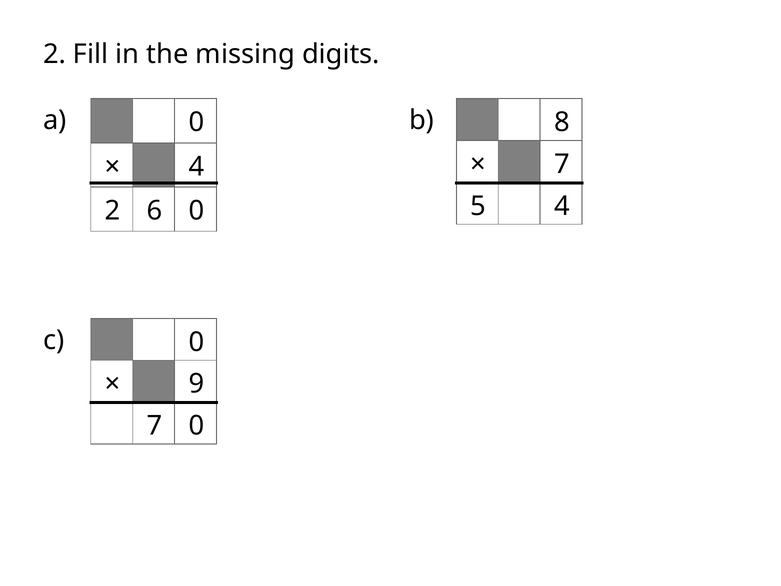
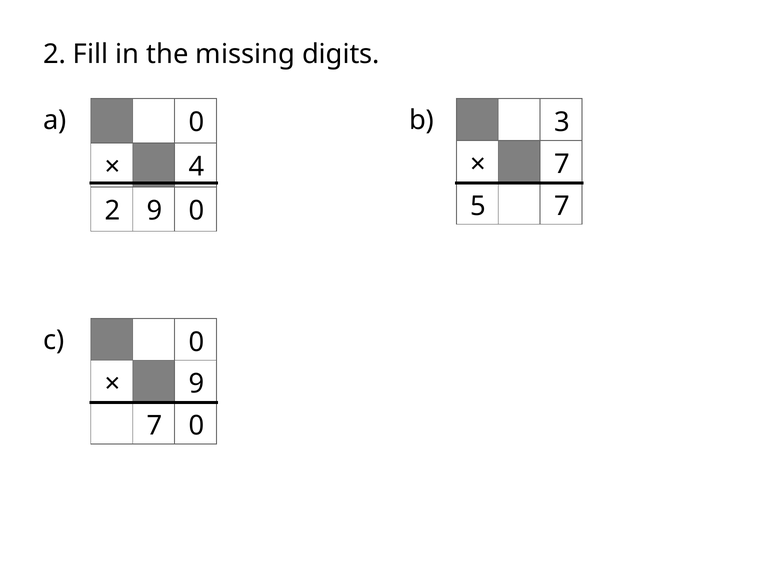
8: 8 -> 3 (562, 122)
5 4: 4 -> 7 (562, 206)
2 6: 6 -> 9 (155, 211)
